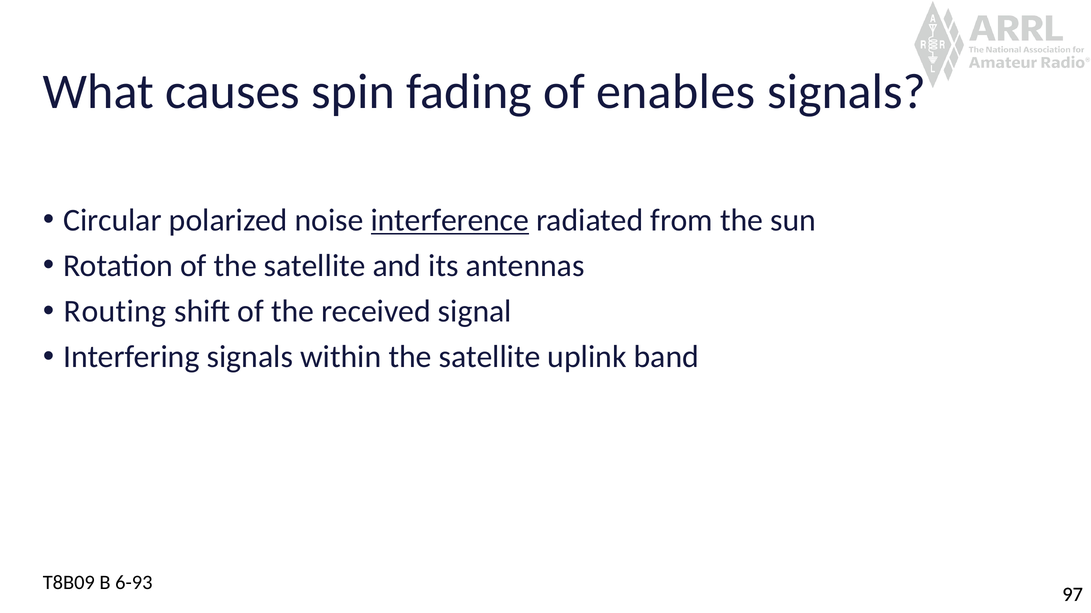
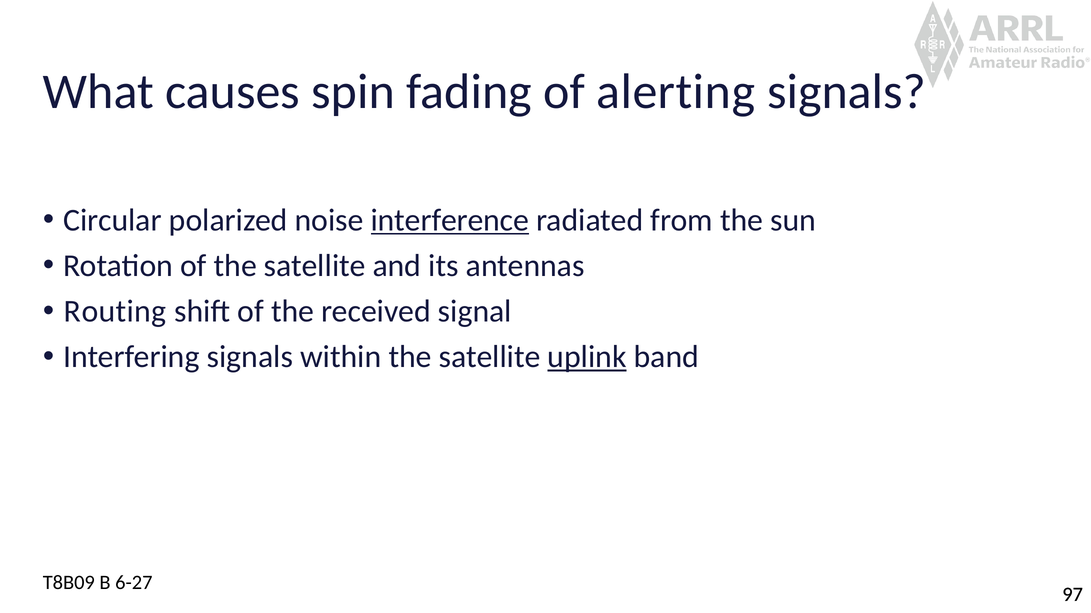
enables: enables -> alerting (676, 92)
uplink underline: none -> present (587, 357)
6-93: 6-93 -> 6-27 (134, 583)
